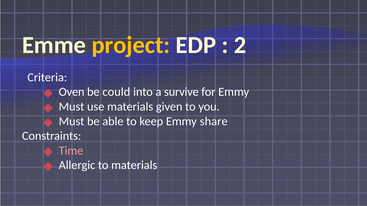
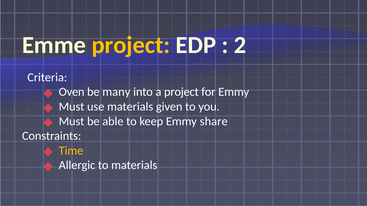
could: could -> many (116, 92)
a survive: survive -> project (181, 92)
Time colour: pink -> yellow (71, 151)
